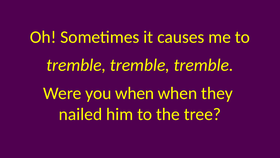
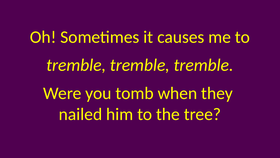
you when: when -> tomb (135, 93)
